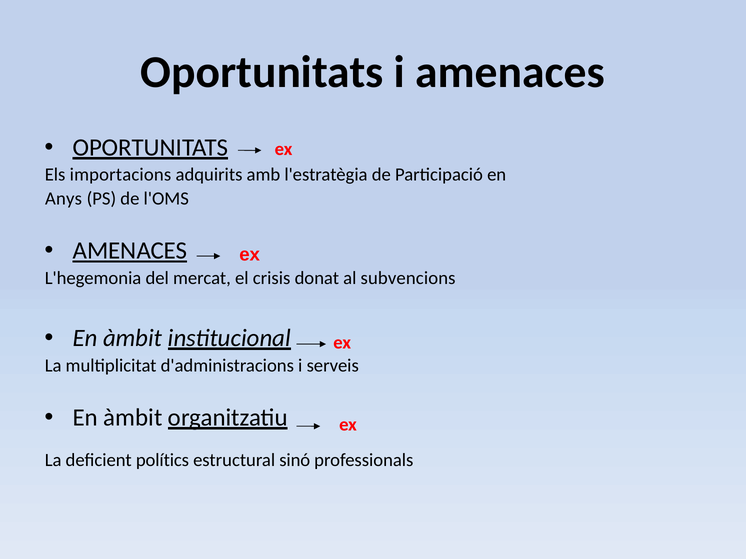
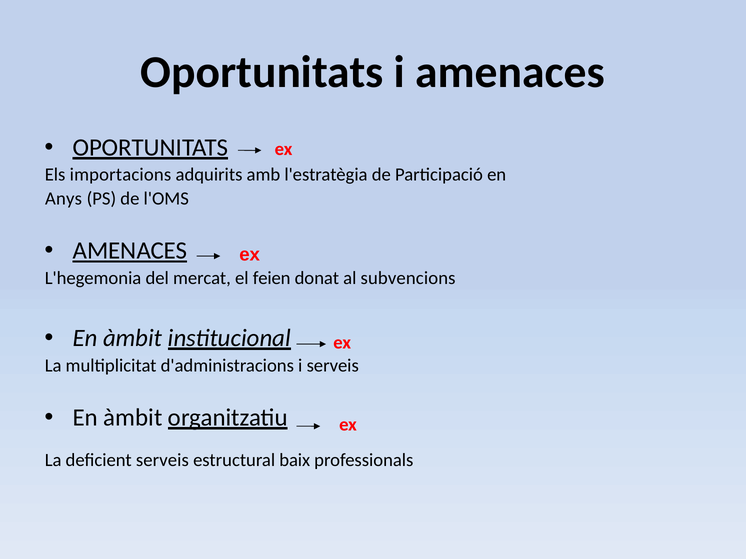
crisis: crisis -> feien (272, 278)
deficient polítics: polítics -> serveis (162, 461)
sinó: sinó -> baix (295, 461)
